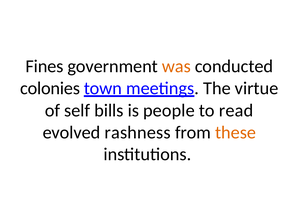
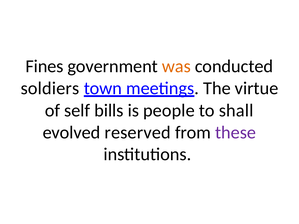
colonies: colonies -> soldiers (50, 88)
read: read -> shall (236, 111)
rashness: rashness -> reserved (138, 133)
these colour: orange -> purple (236, 133)
